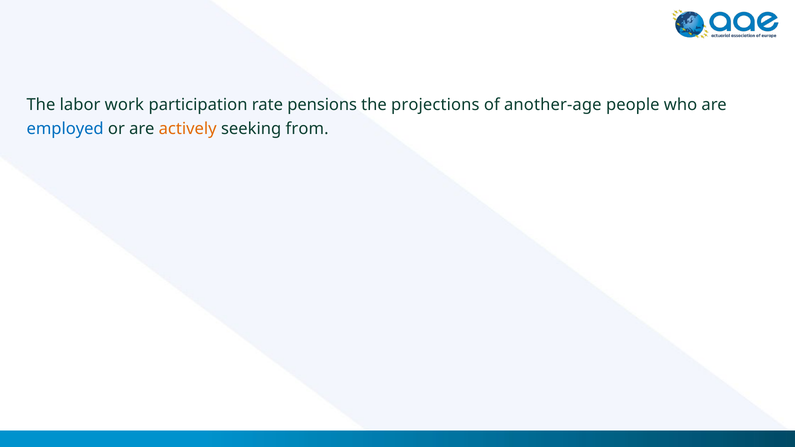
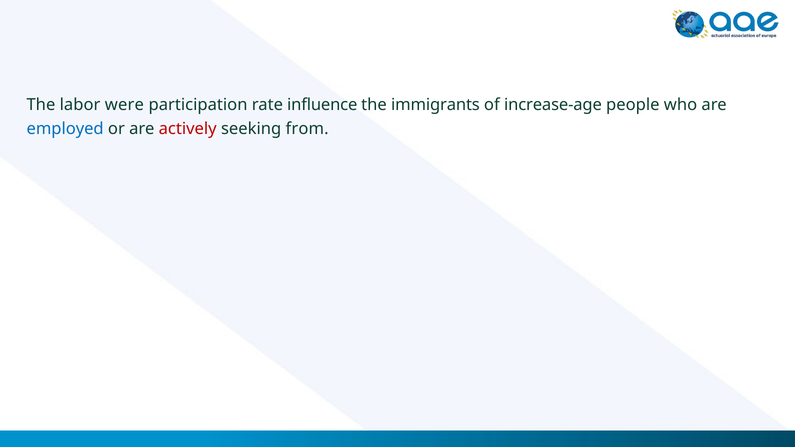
work: work -> were (124, 105)
pensions: pensions -> influence (322, 105)
projections: projections -> immigrants (435, 105)
another-age: another-age -> increase-age (553, 105)
actively colour: orange -> red (188, 129)
